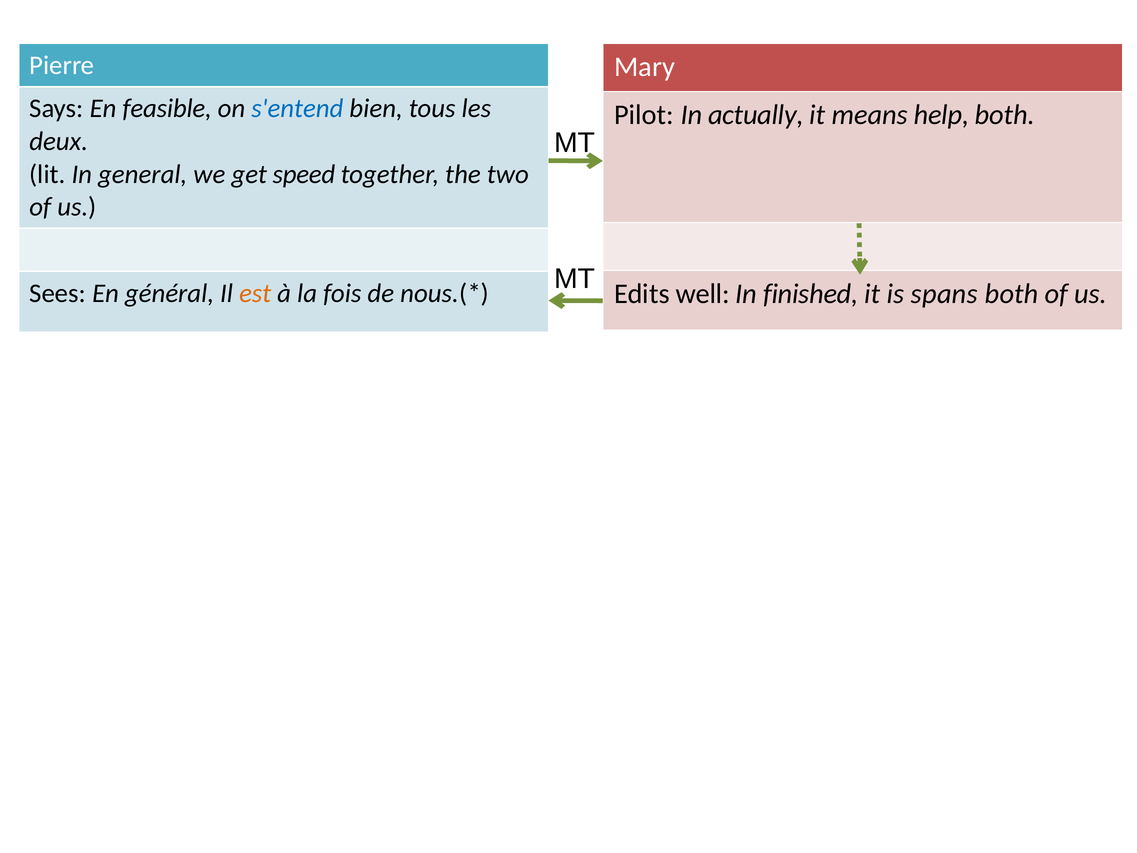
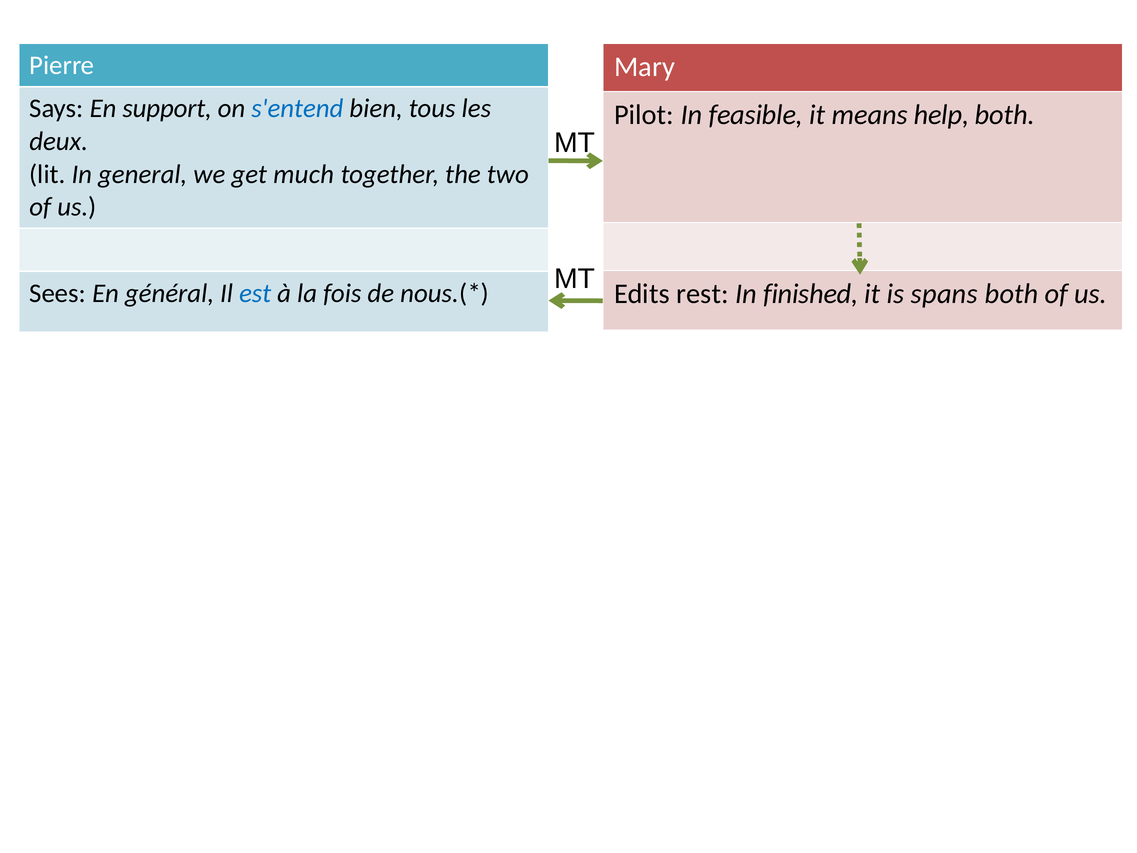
feasible: feasible -> support (167, 108)
actually: actually -> feasible (756, 115)
speed: speed -> much (304, 174)
est colour: orange -> blue (255, 293)
well: well -> rest (702, 294)
